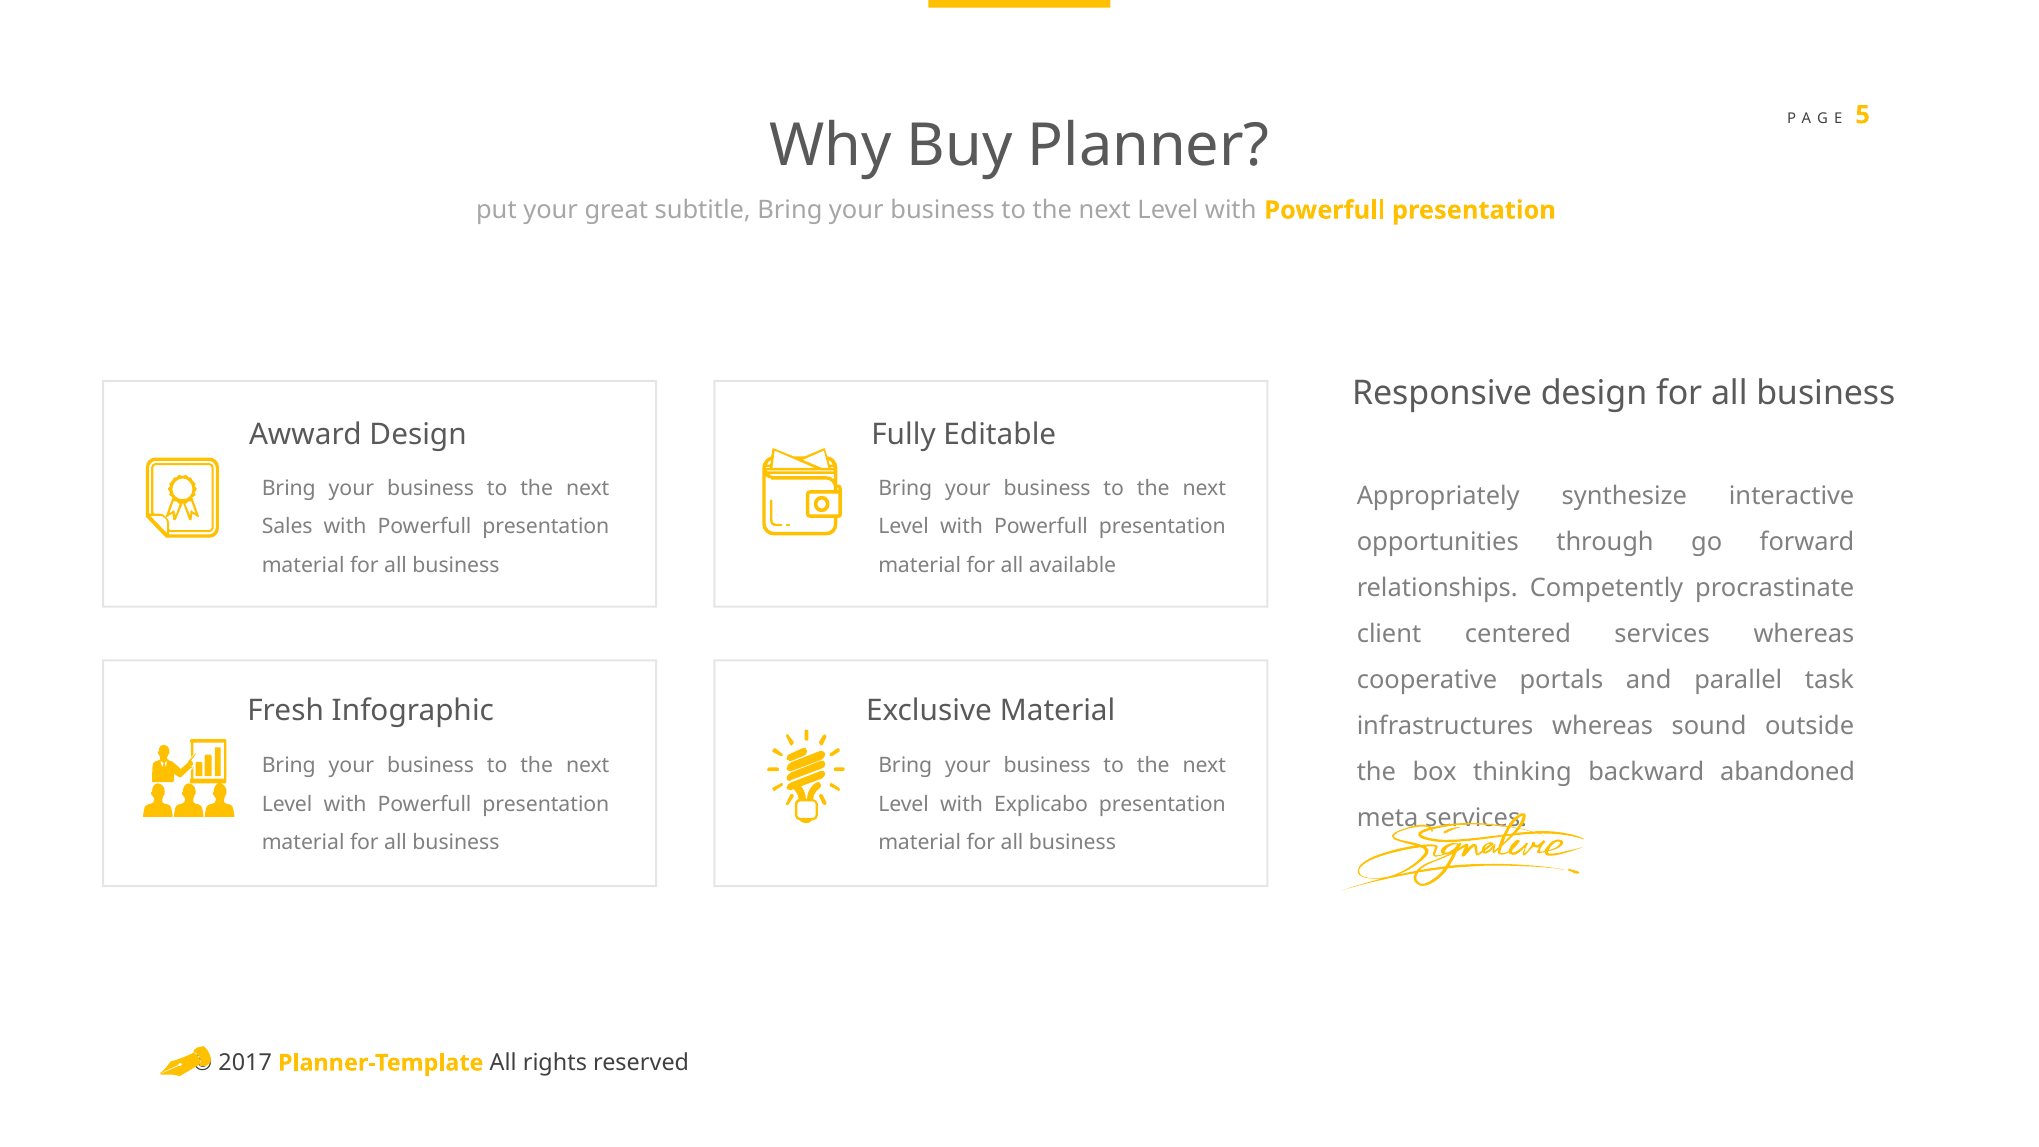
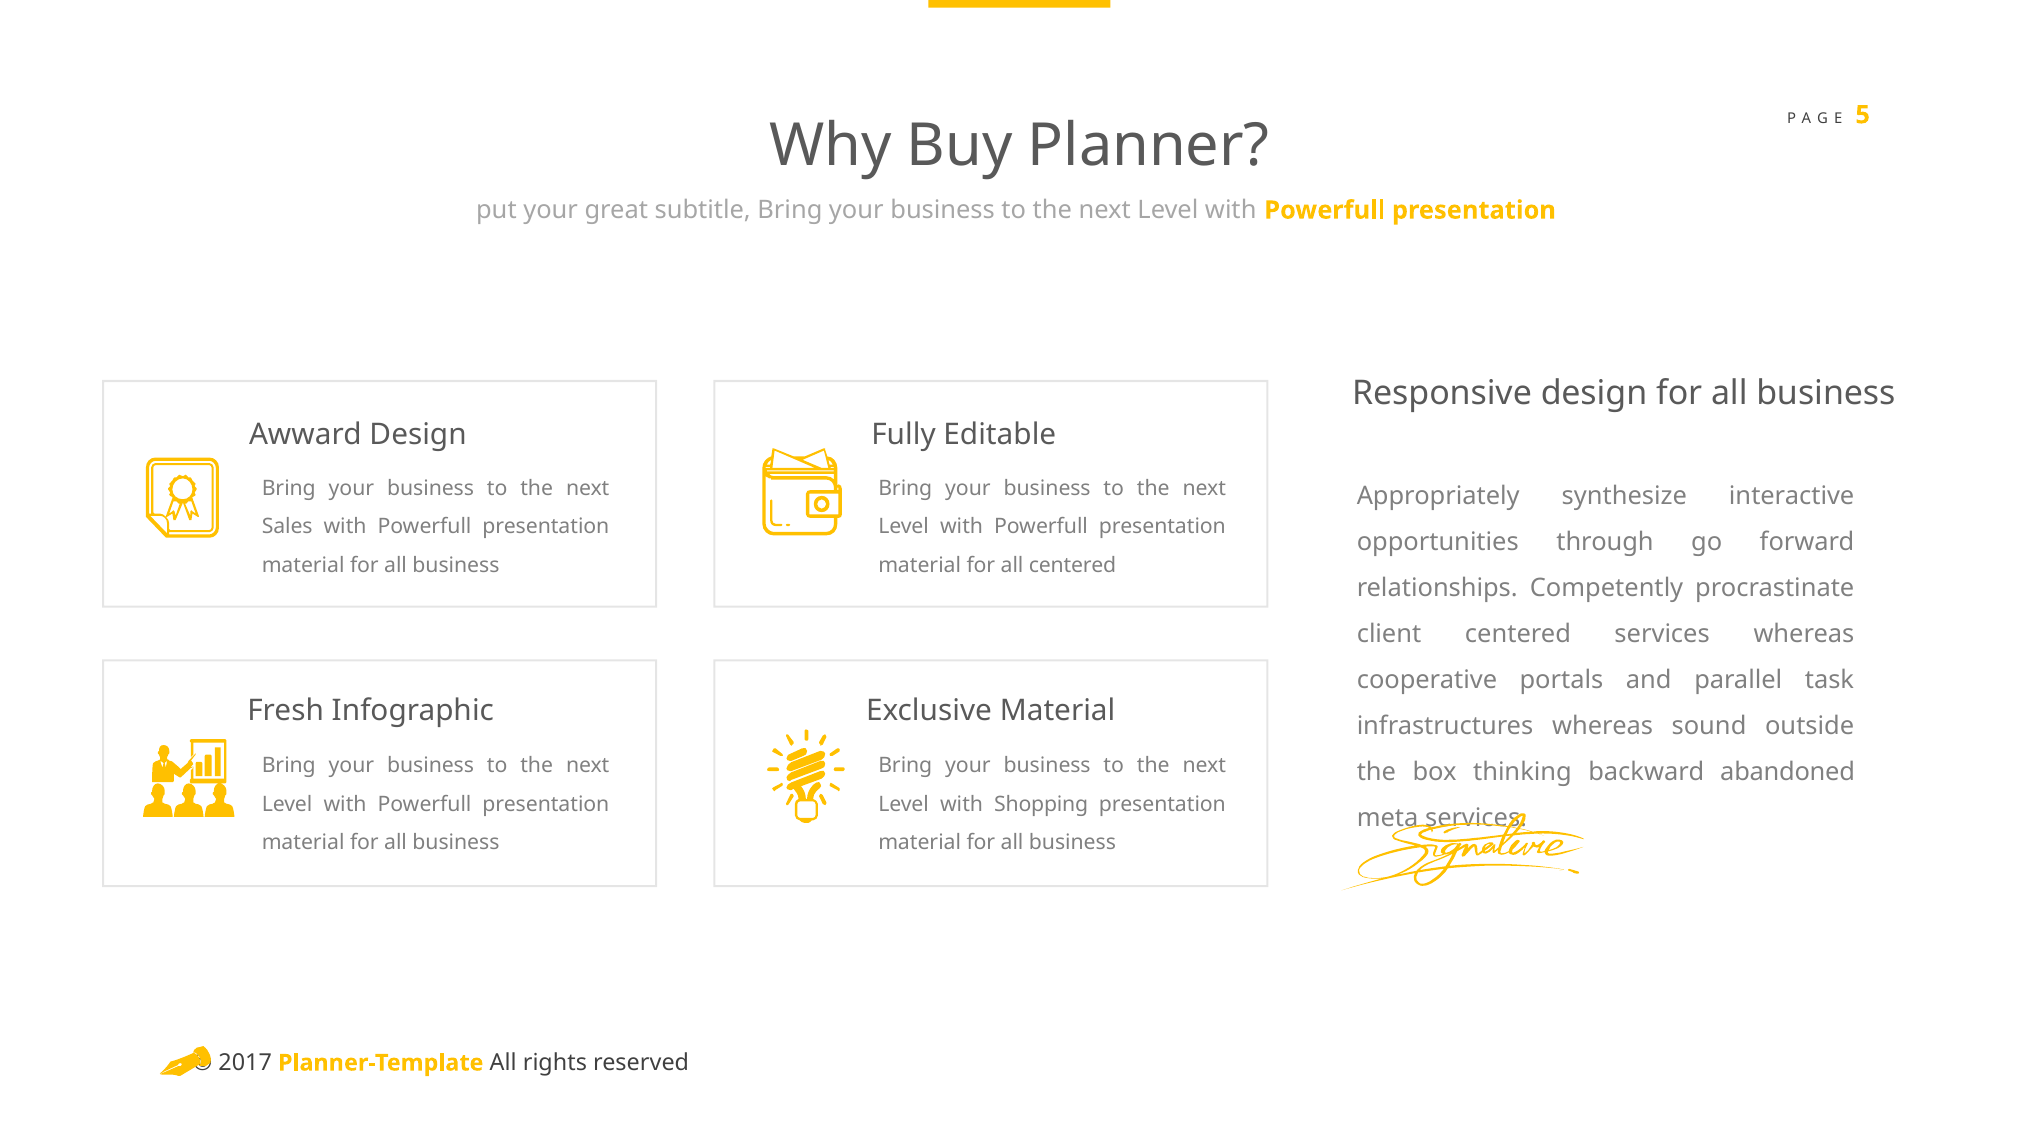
all available: available -> centered (1073, 565)
Explicabo: Explicabo -> Shopping (1041, 804)
